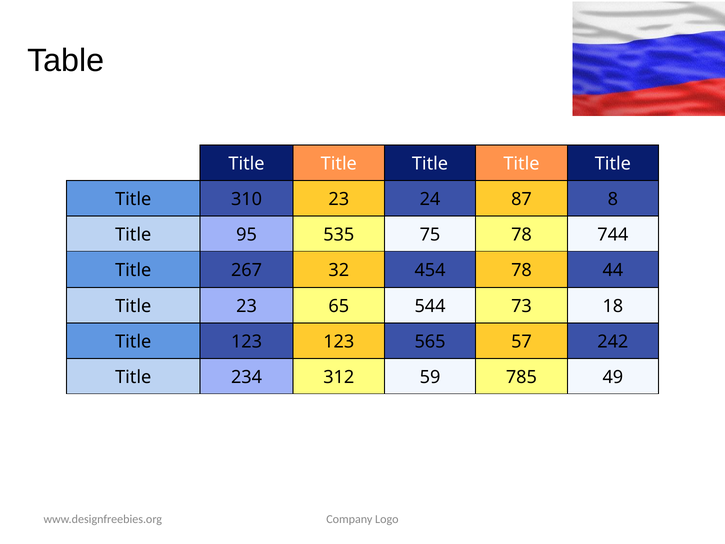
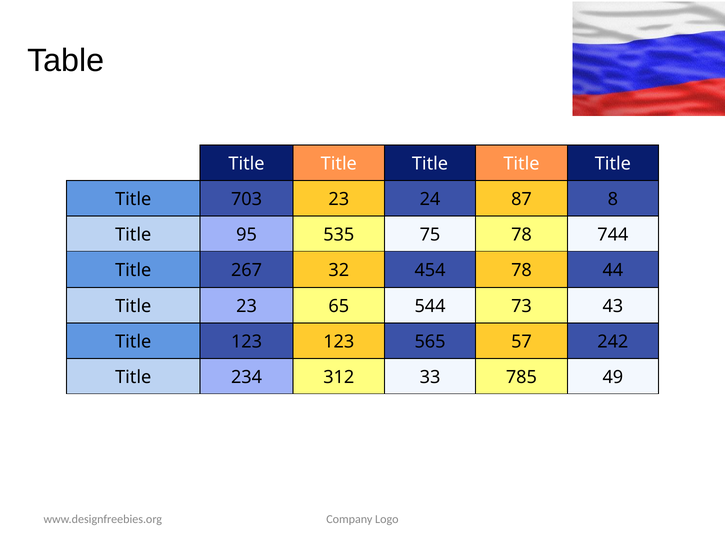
310: 310 -> 703 (247, 199)
18: 18 -> 43 (613, 306)
59: 59 -> 33 (430, 377)
